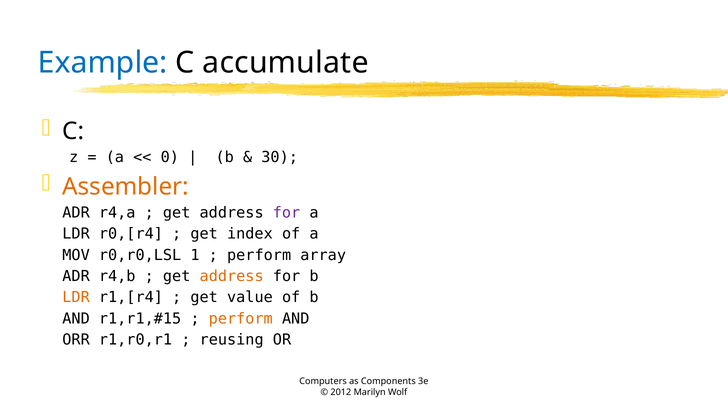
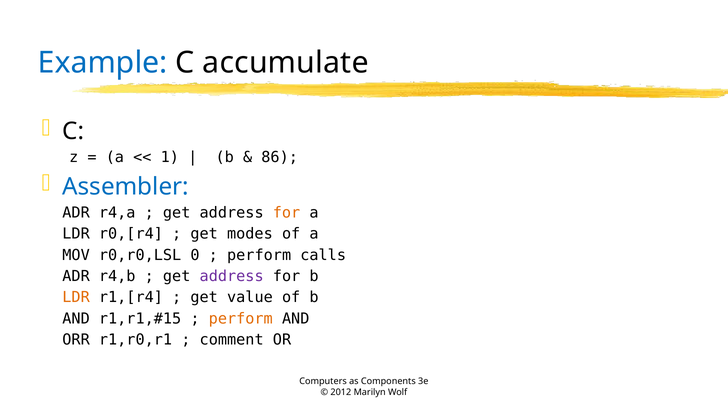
0: 0 -> 1 (170, 158)
30: 30 -> 86 (280, 158)
Assembler colour: orange -> blue (126, 187)
for colour: purple -> orange (287, 213)
index: index -> modes (250, 234)
1: 1 -> 0 (195, 255)
array: array -> calls (323, 255)
address colour: orange -> purple (232, 277)
reusing: reusing -> comment (232, 340)
